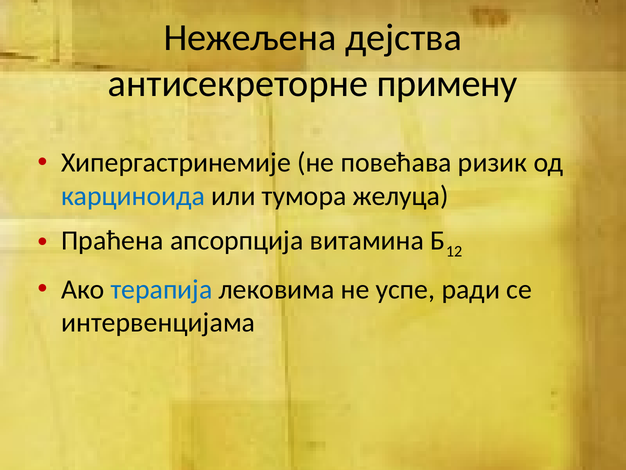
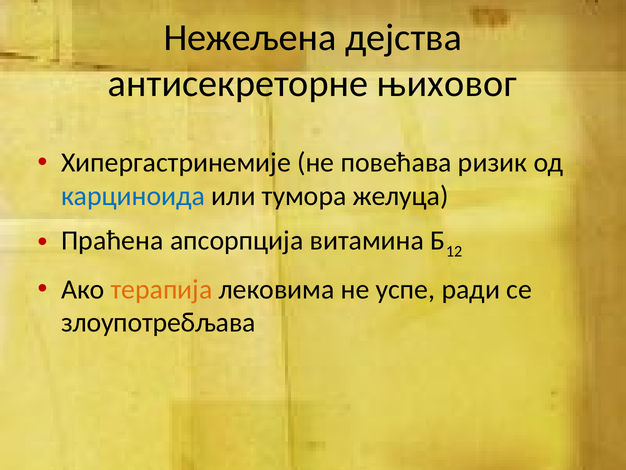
примену: примену -> њиховог (447, 84)
терапија colour: blue -> orange (162, 289)
интервенцијама: интервенцијама -> злоупотребљава (158, 322)
